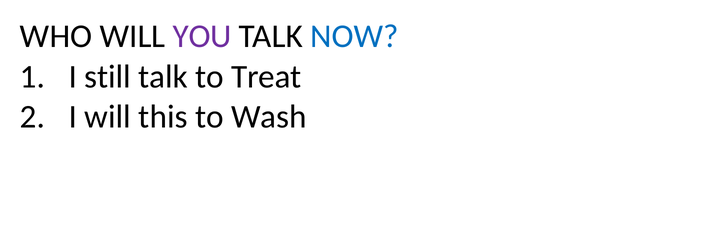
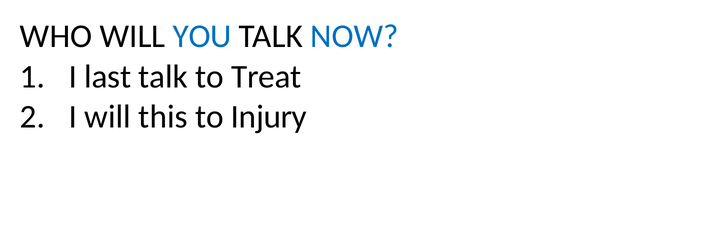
YOU colour: purple -> blue (202, 36)
still: still -> last (108, 77)
Wash: Wash -> Injury (269, 117)
